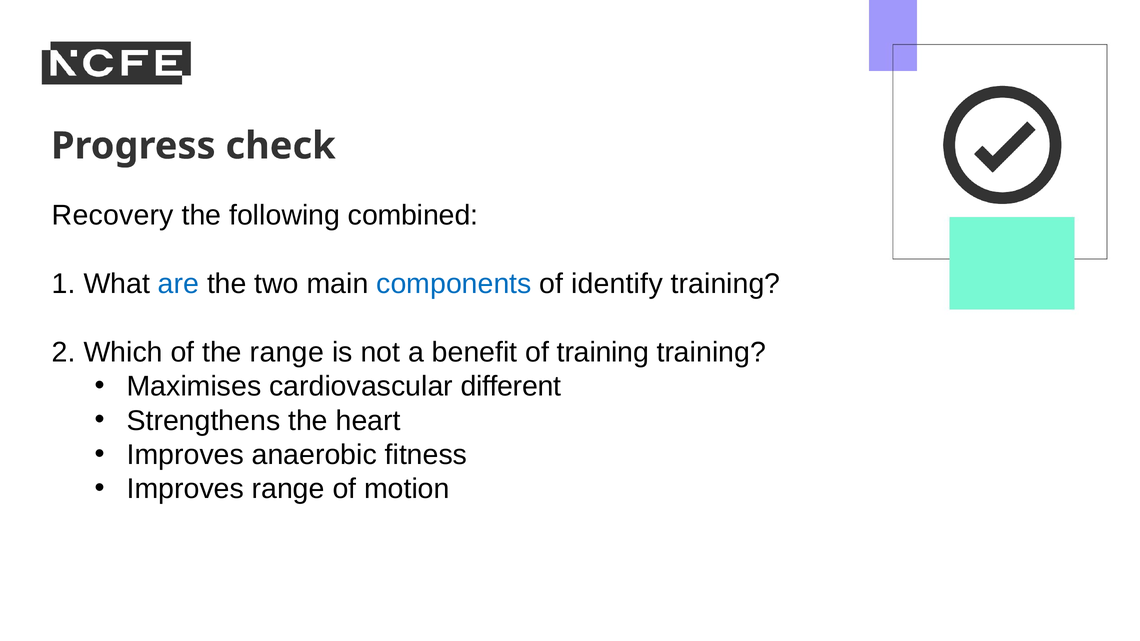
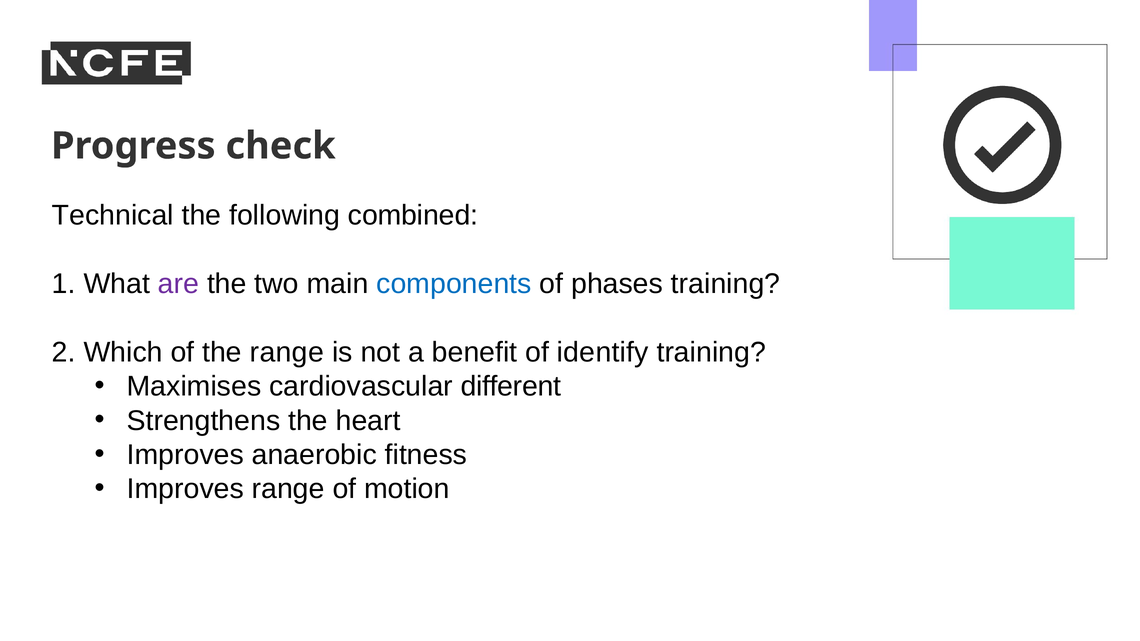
Recovery: Recovery -> Technical (113, 216)
are colour: blue -> purple (179, 284)
identify: identify -> phases (617, 284)
of training: training -> identify (603, 352)
